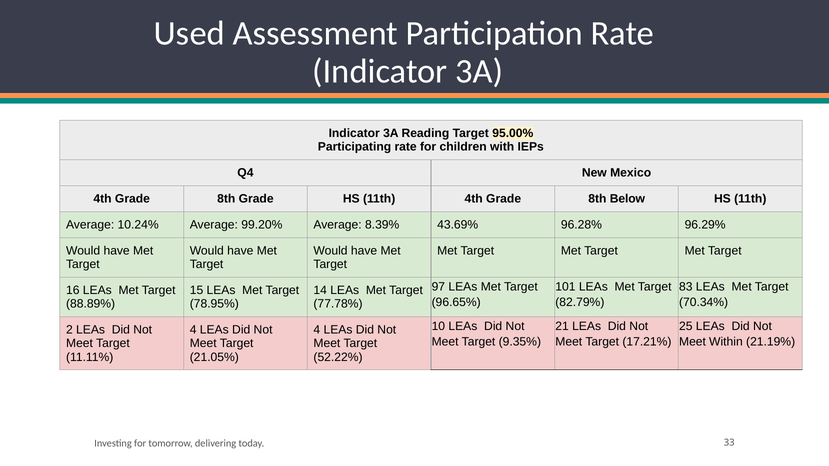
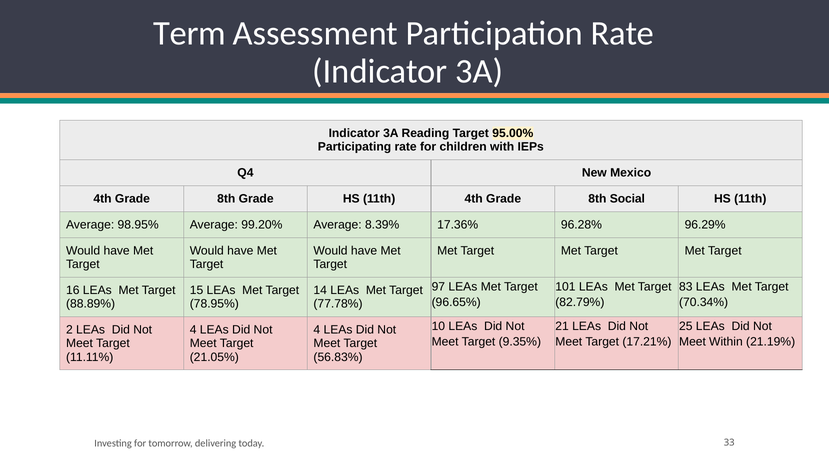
Used: Used -> Term (190, 33)
Below: Below -> Social (627, 199)
10.24%: 10.24% -> 98.95% (138, 225)
43.69%: 43.69% -> 17.36% (458, 225)
52.22%: 52.22% -> 56.83% (338, 357)
